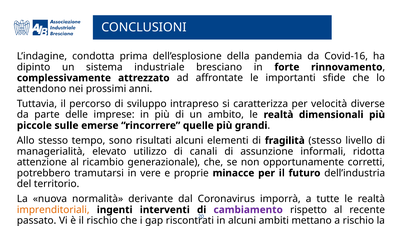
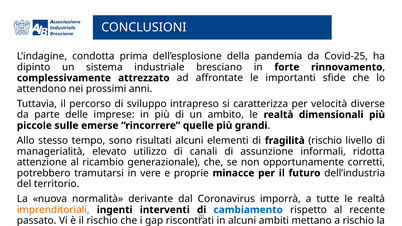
Covid-16: Covid-16 -> Covid-25 (346, 56)
fragilità stesso: stesso -> rischio (325, 141)
cambiamento colour: purple -> blue (248, 210)
